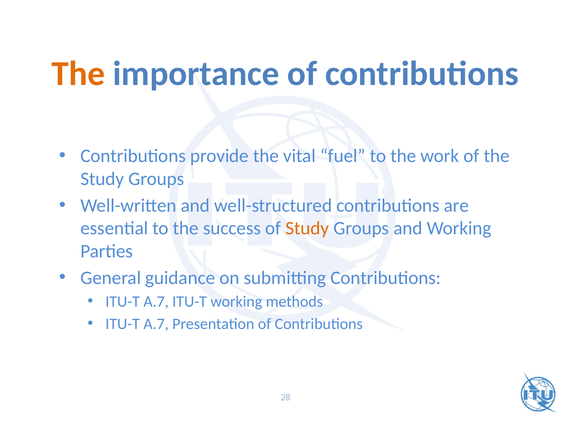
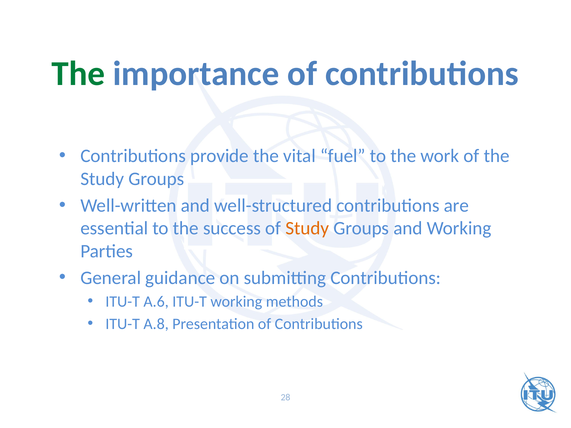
The colour: orange -> green (78, 74)
A.7: A.7 -> A.6 (156, 302)
A.7: A.7 -> A.8 (156, 324)
